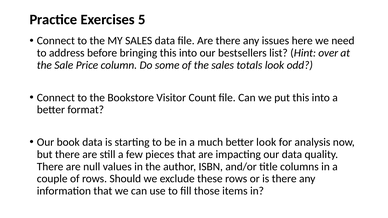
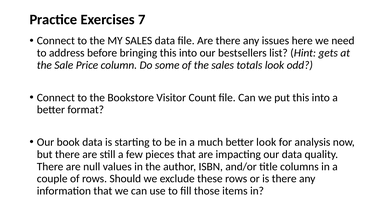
5: 5 -> 7 (142, 19)
over: over -> gets (328, 53)
